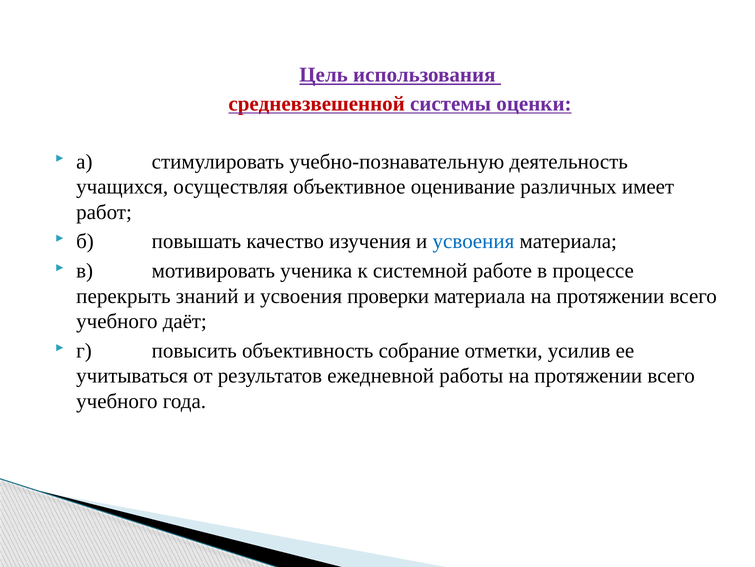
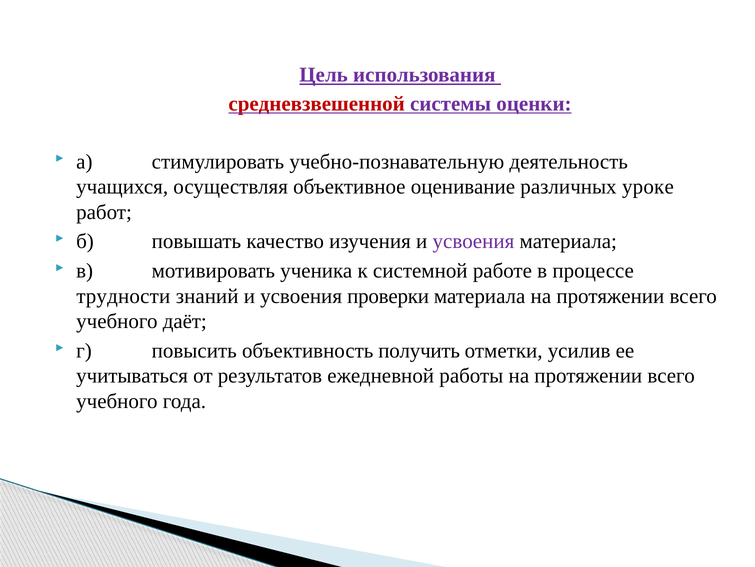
имеет: имеет -> уроке (648, 187)
усвоения colour: blue -> purple (473, 241)
перекрыть: перекрыть -> трудности (123, 296)
собрание: собрание -> получить (419, 350)
